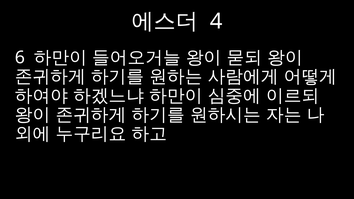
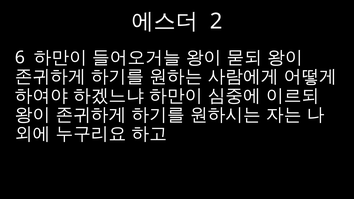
4: 4 -> 2 (216, 21)
